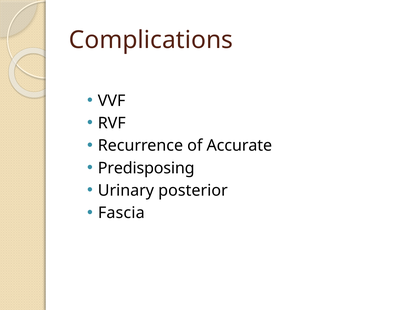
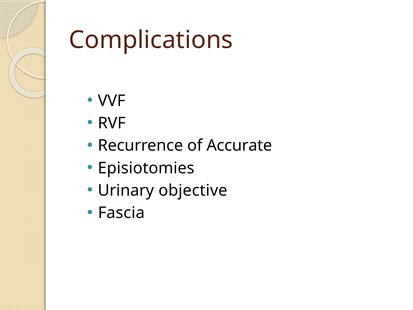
Predisposing: Predisposing -> Episiotomies (146, 168)
posterior: posterior -> objective (193, 190)
